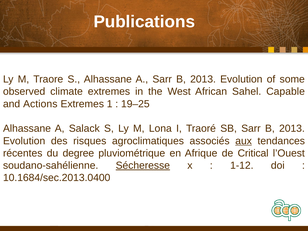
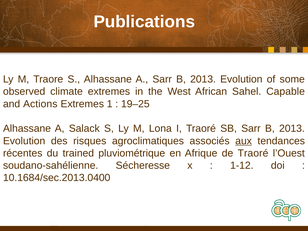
degree: degree -> trained (78, 153)
de Critical: Critical -> Traoré (253, 153)
Sécheresse underline: present -> none (143, 166)
